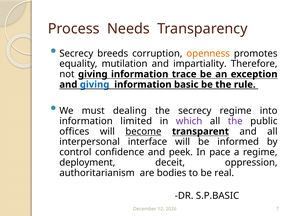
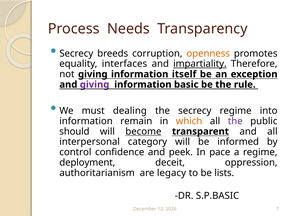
mutilation: mutilation -> interfaces (124, 64)
impartiality underline: none -> present (200, 64)
trace: trace -> itself (184, 74)
giving colour: blue -> purple (95, 84)
limited: limited -> remain (136, 121)
which colour: purple -> orange (189, 121)
offices: offices -> should (74, 131)
interface: interface -> category (147, 141)
bodies: bodies -> legacy (172, 172)
real: real -> lists (224, 172)
